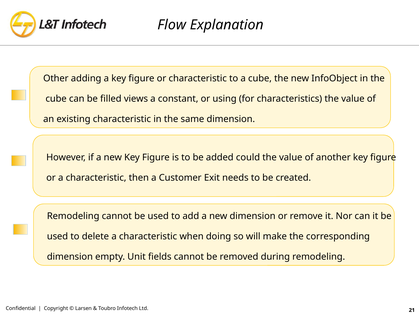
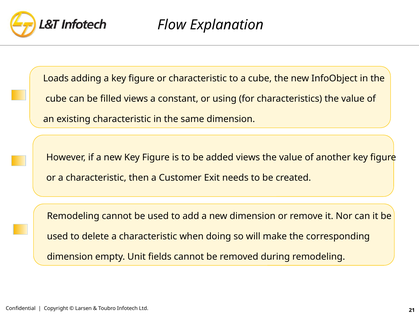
Other: Other -> Loads (56, 79)
added could: could -> views (248, 157)
